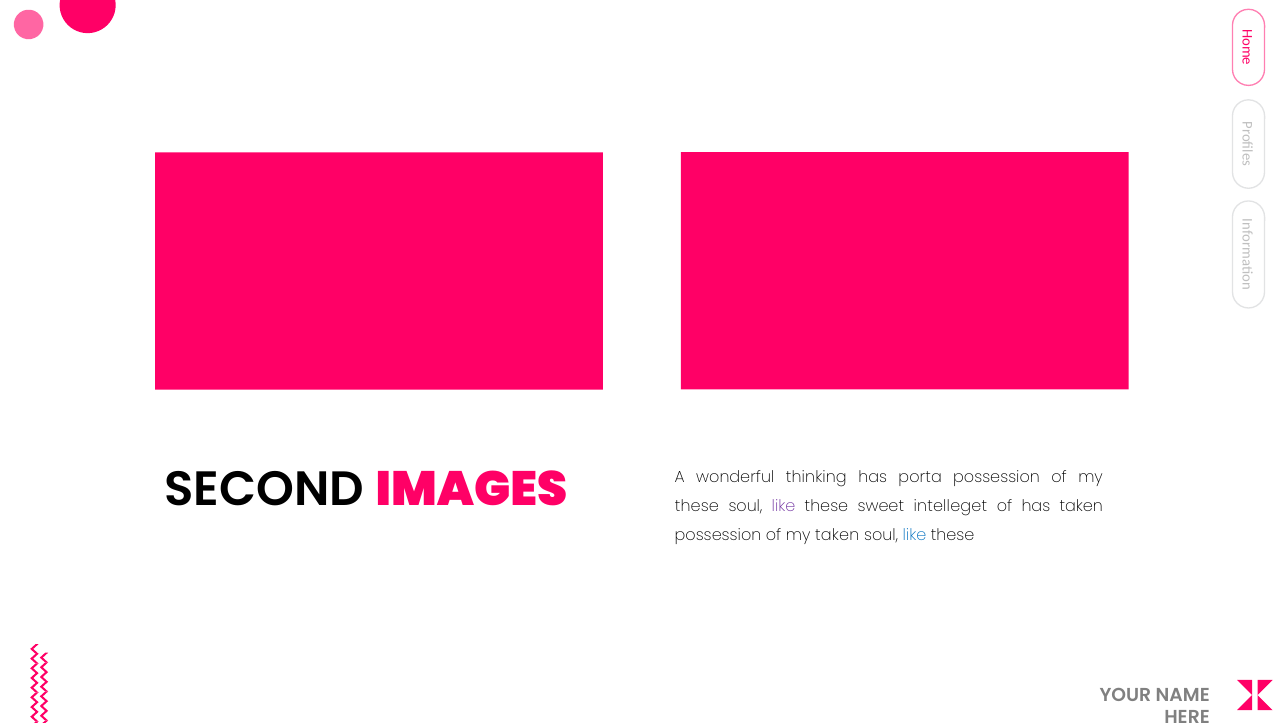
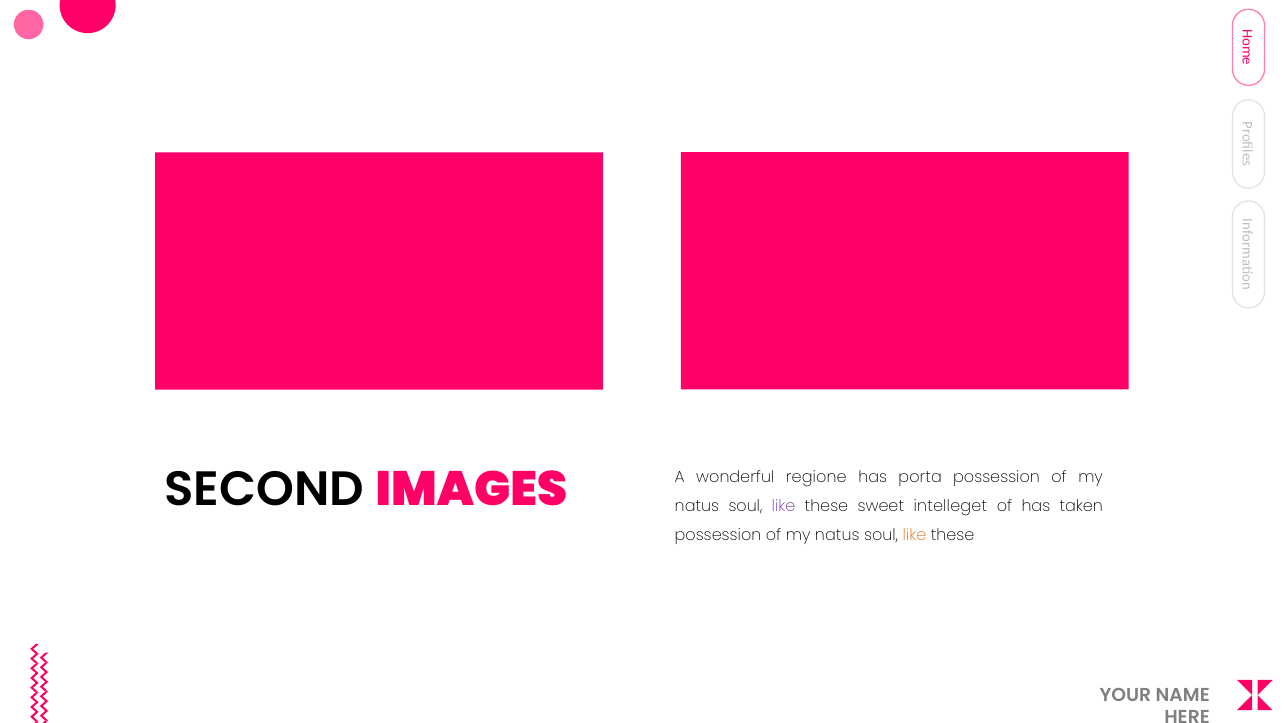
thinking: thinking -> regione (816, 477)
these: these -> natus (697, 505)
taken: taken -> natus (837, 534)
like colour: blue -> orange (914, 534)
